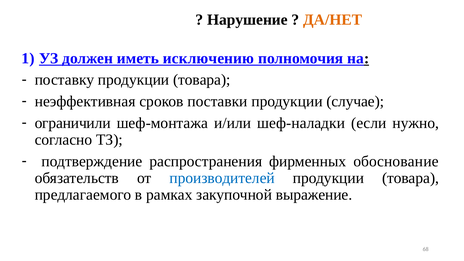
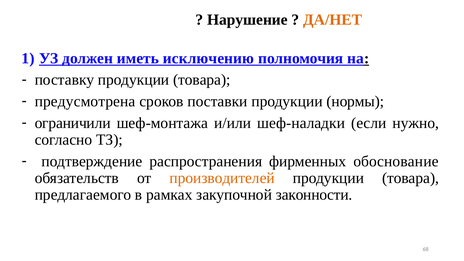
неэффективная: неэффективная -> предусмотрена (85, 101)
случае: случае -> нормы (355, 101)
производителей colour: blue -> orange (222, 178)
выражение: выражение -> законности (314, 195)
